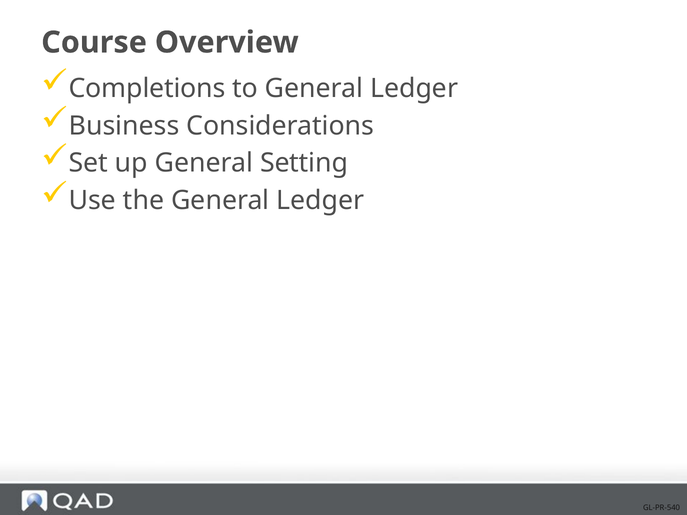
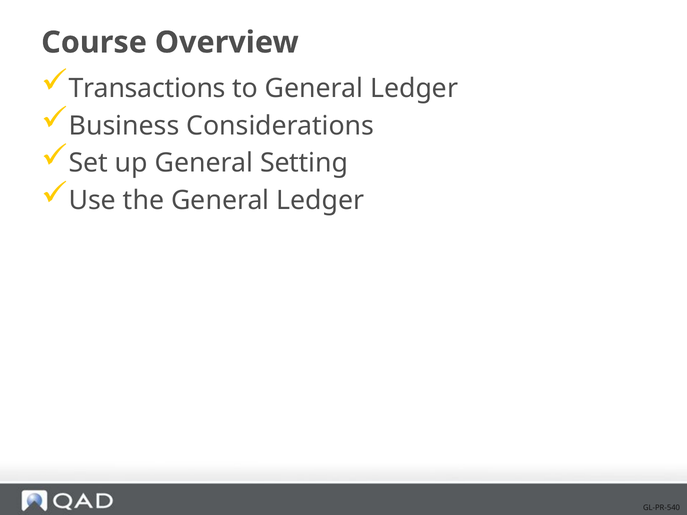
Completions: Completions -> Transactions (147, 88)
